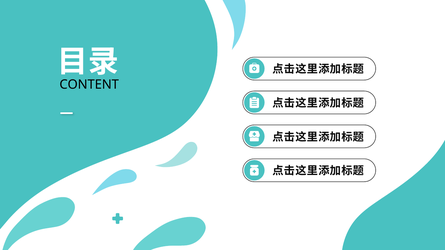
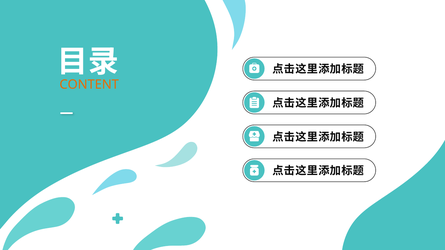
CONTENT colour: black -> orange (89, 85)
